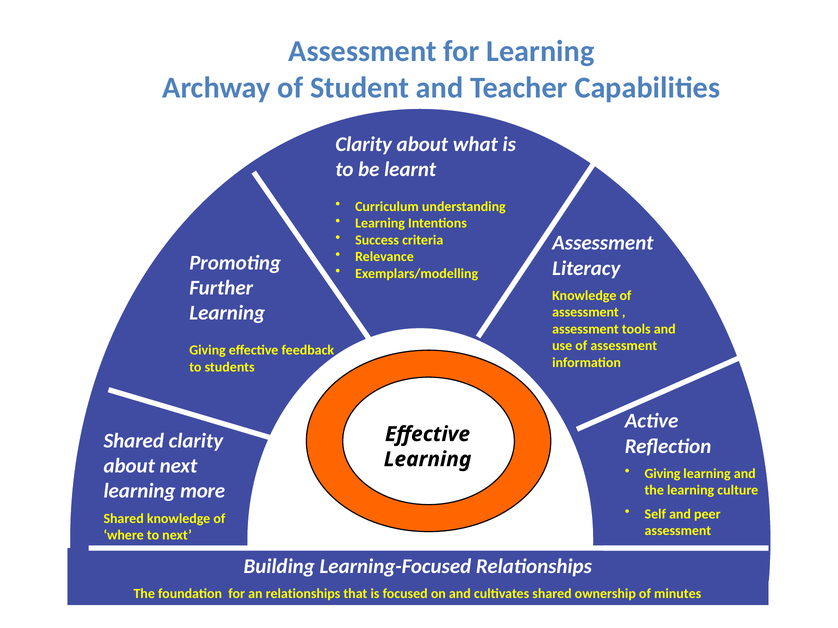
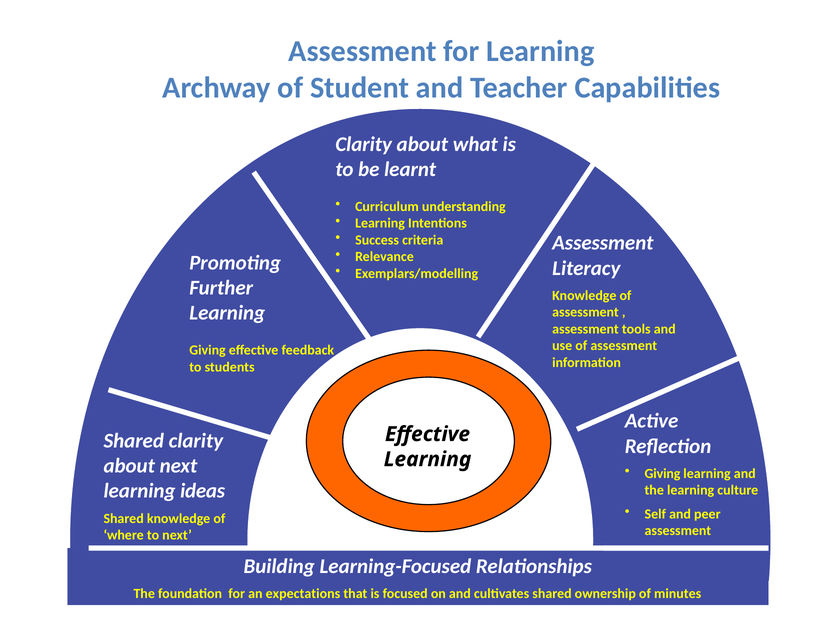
more: more -> ideas (203, 491)
an relationships: relationships -> expectations (303, 594)
